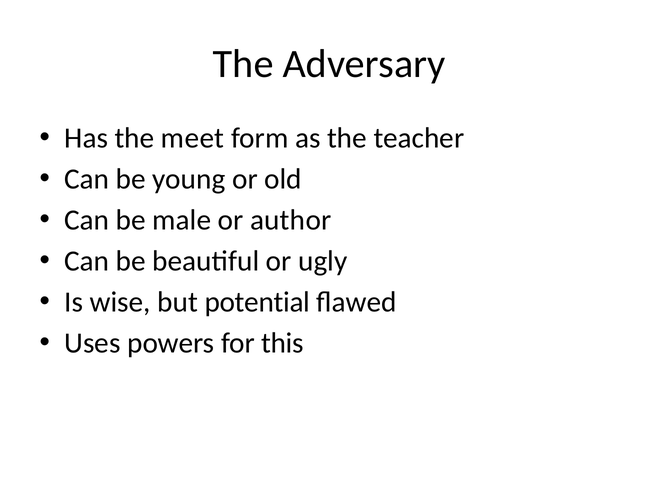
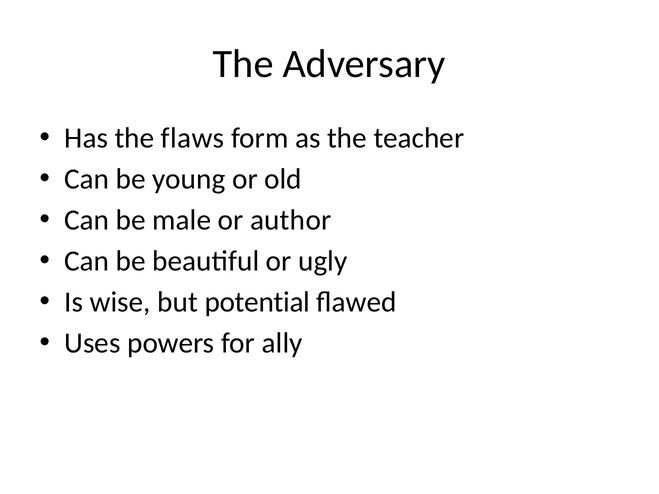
meet: meet -> flaws (193, 138)
this: this -> ally (282, 343)
